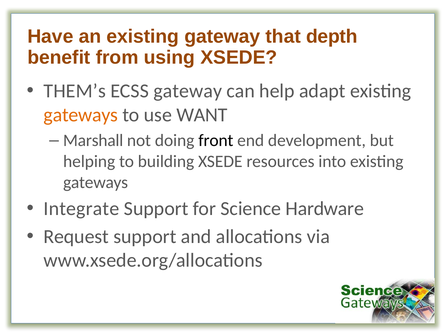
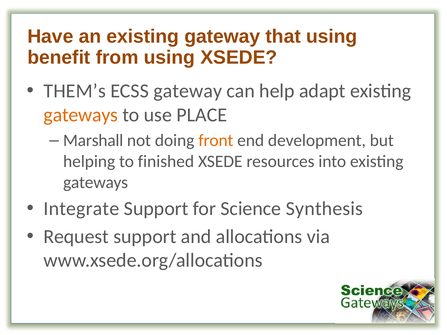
that depth: depth -> using (332, 37)
WANT: WANT -> PLACE (202, 115)
front colour: black -> orange (216, 141)
building: building -> finished (166, 162)
Hardware: Hardware -> Synthesis (325, 209)
